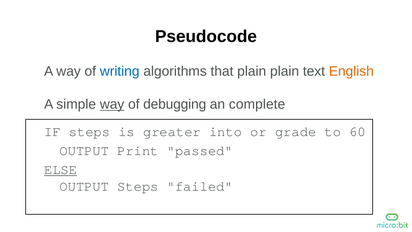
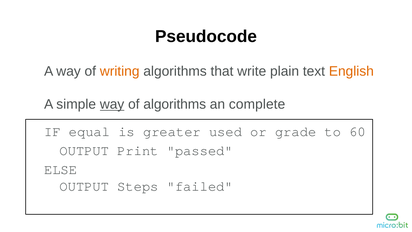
writing colour: blue -> orange (120, 71)
that plain: plain -> write (252, 71)
of debugging: debugging -> algorithms (175, 104)
IF steps: steps -> equal (89, 132)
into: into -> used (226, 132)
ELSE underline: present -> none (61, 170)
